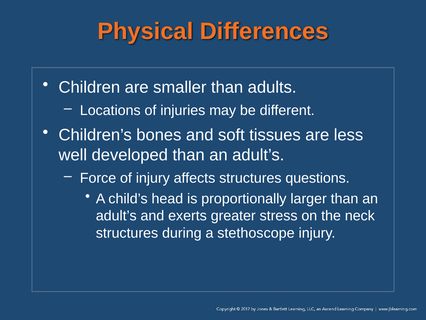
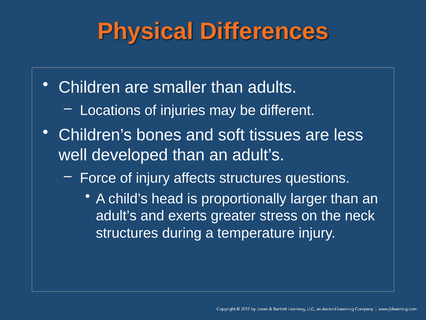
stethoscope: stethoscope -> temperature (256, 233)
